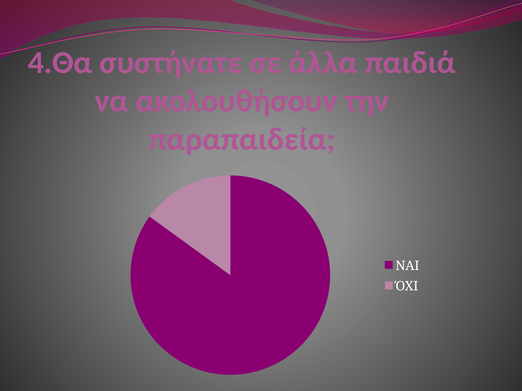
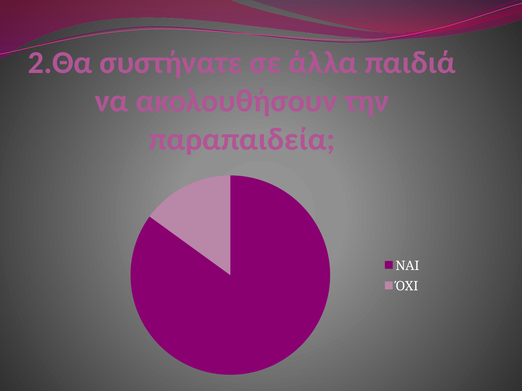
4.Θα: 4.Θα -> 2.Θα (60, 63)
